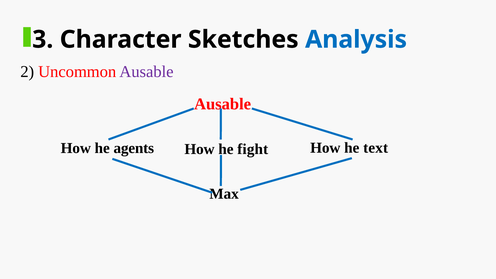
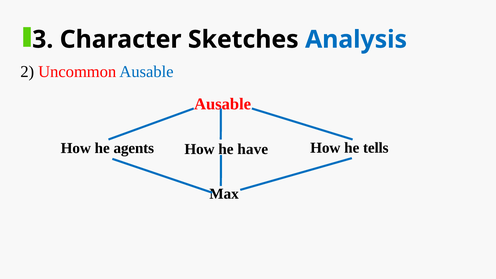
Ausable colour: purple -> blue (146, 72)
fight: fight -> have (253, 149)
text: text -> tells (376, 148)
